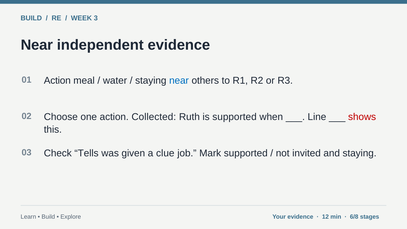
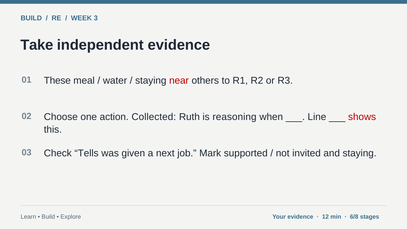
Near: Near -> Take (37, 45)
01 Action: Action -> These (57, 81)
near colour: blue -> red (179, 81)
is supported: supported -> reasoning (235, 117)
clue: clue -> next (165, 153)
